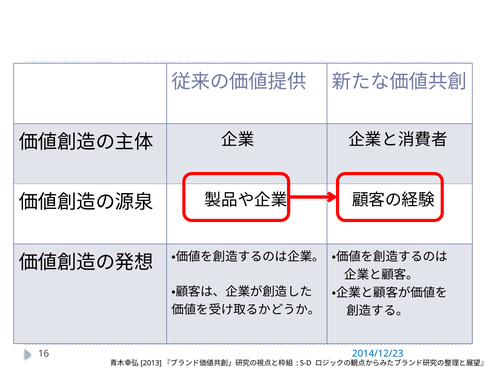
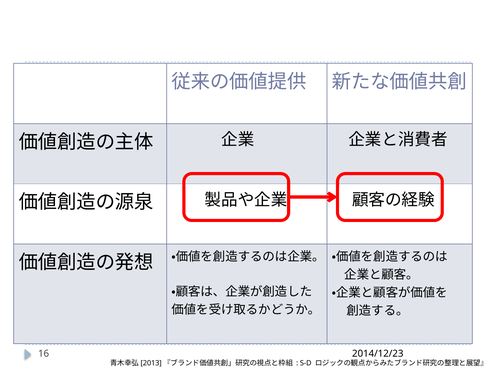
2014/12/23 colour: blue -> black (378, 354)
